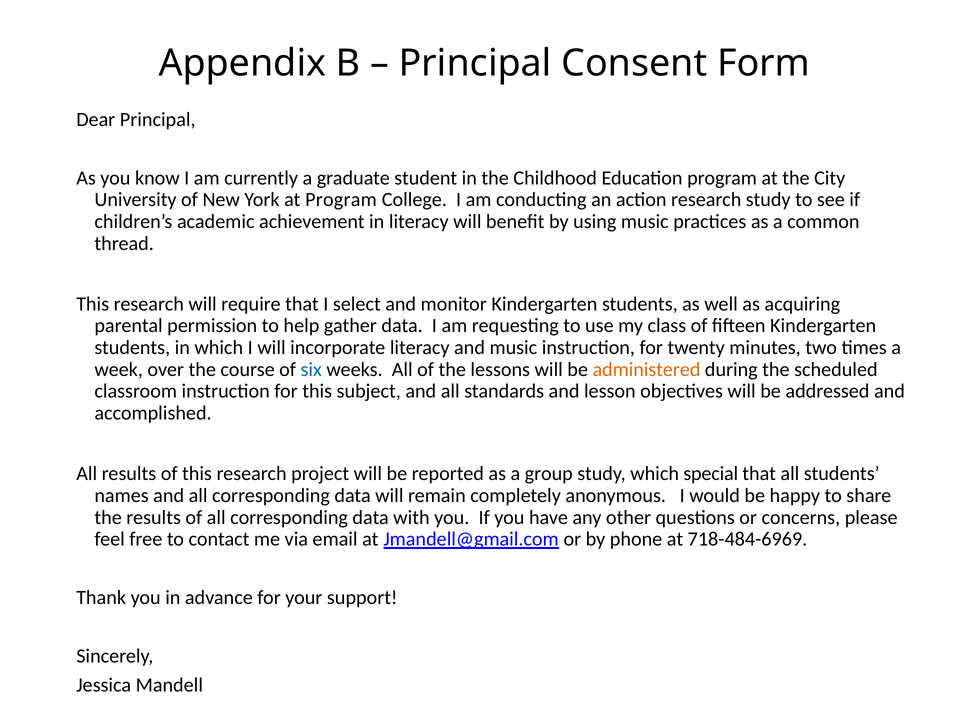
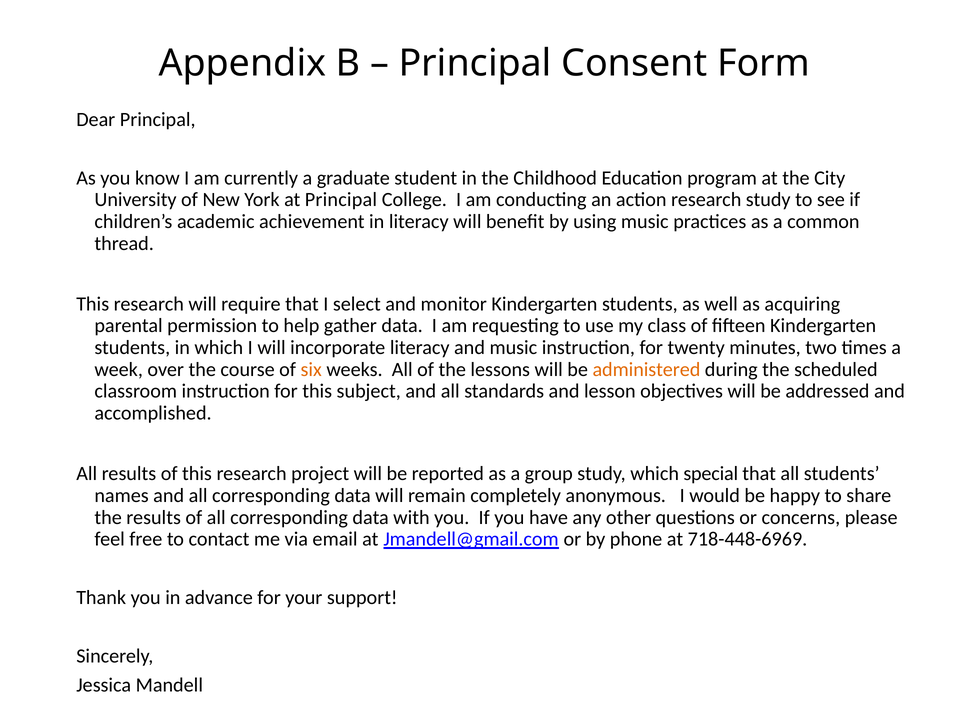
at Program: Program -> Principal (341, 200)
six colour: blue -> orange (311, 369)
718-484-6969: 718-484-6969 -> 718-448-6969 (747, 539)
